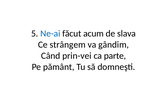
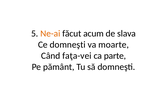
Ne-ai colour: blue -> orange (50, 33)
Ce strângem: strângem -> domneşti (68, 45)
gândim: gândim -> moarte (114, 45)
prin-vei: prin-vei -> faţa-vei (77, 56)
